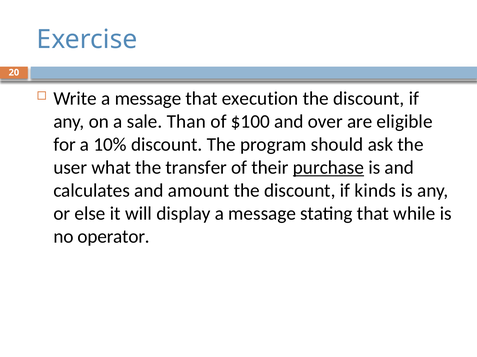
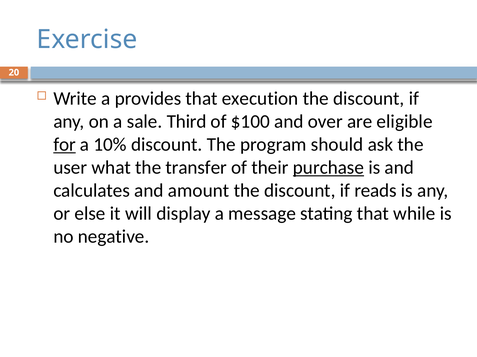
Write a message: message -> provides (148, 99)
Than: Than -> Third (187, 122)
for underline: none -> present (65, 145)
kinds: kinds -> reads (376, 191)
operator: operator -> negative (114, 237)
